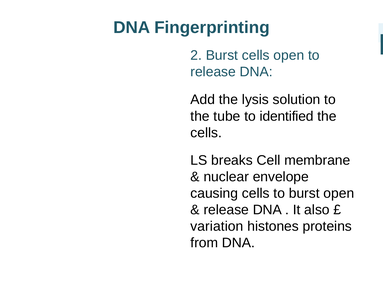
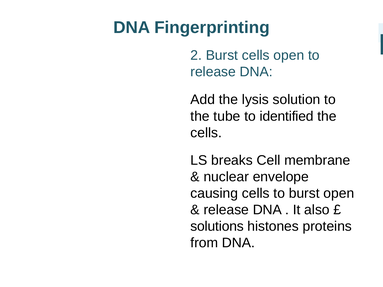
variation: variation -> solutions (217, 226)
